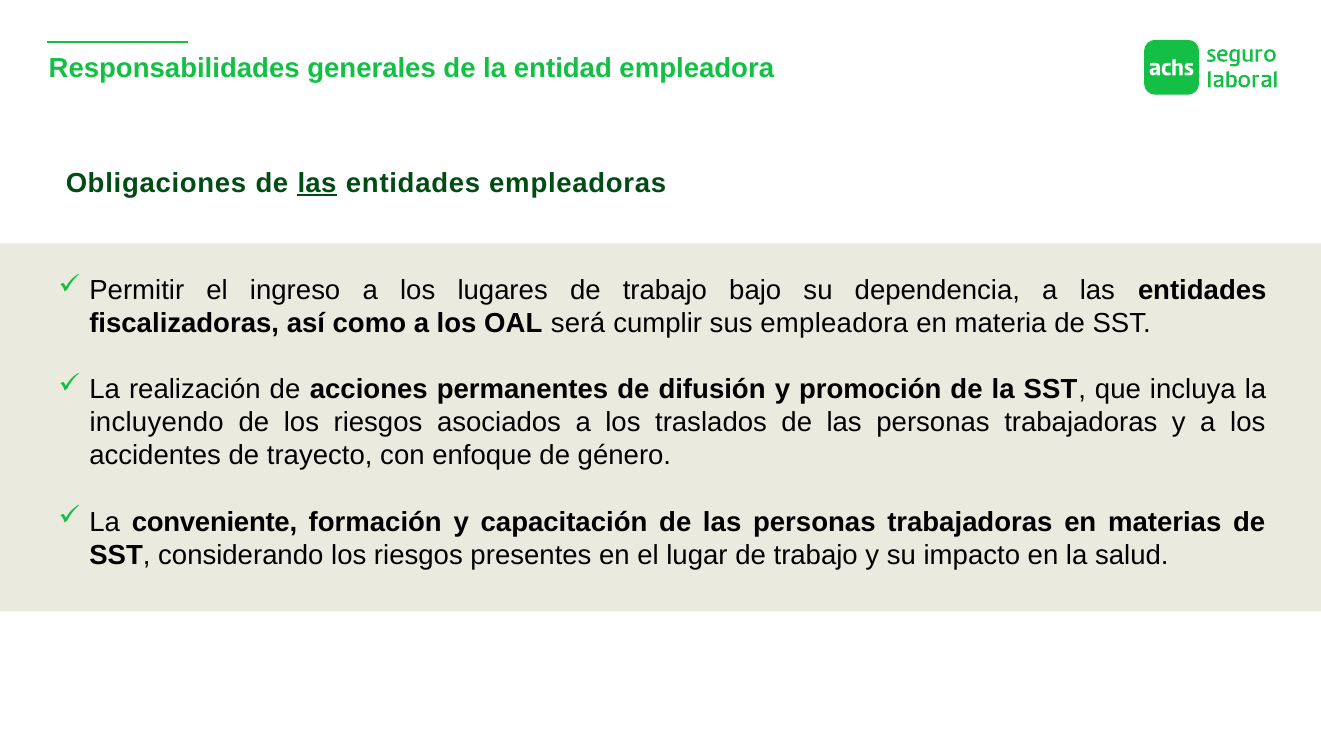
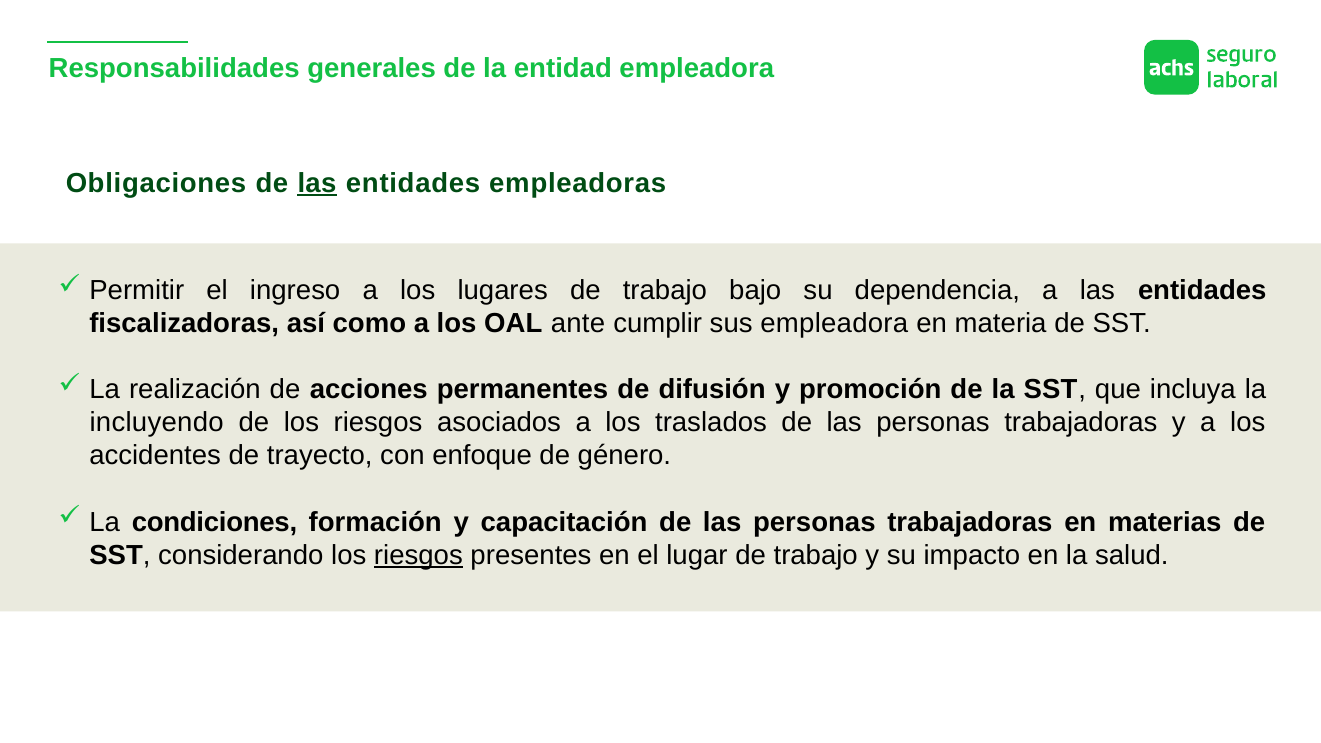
será: será -> ante (578, 324)
conveniente: conveniente -> condiciones (214, 522)
riesgos underline: none -> present (418, 555)
